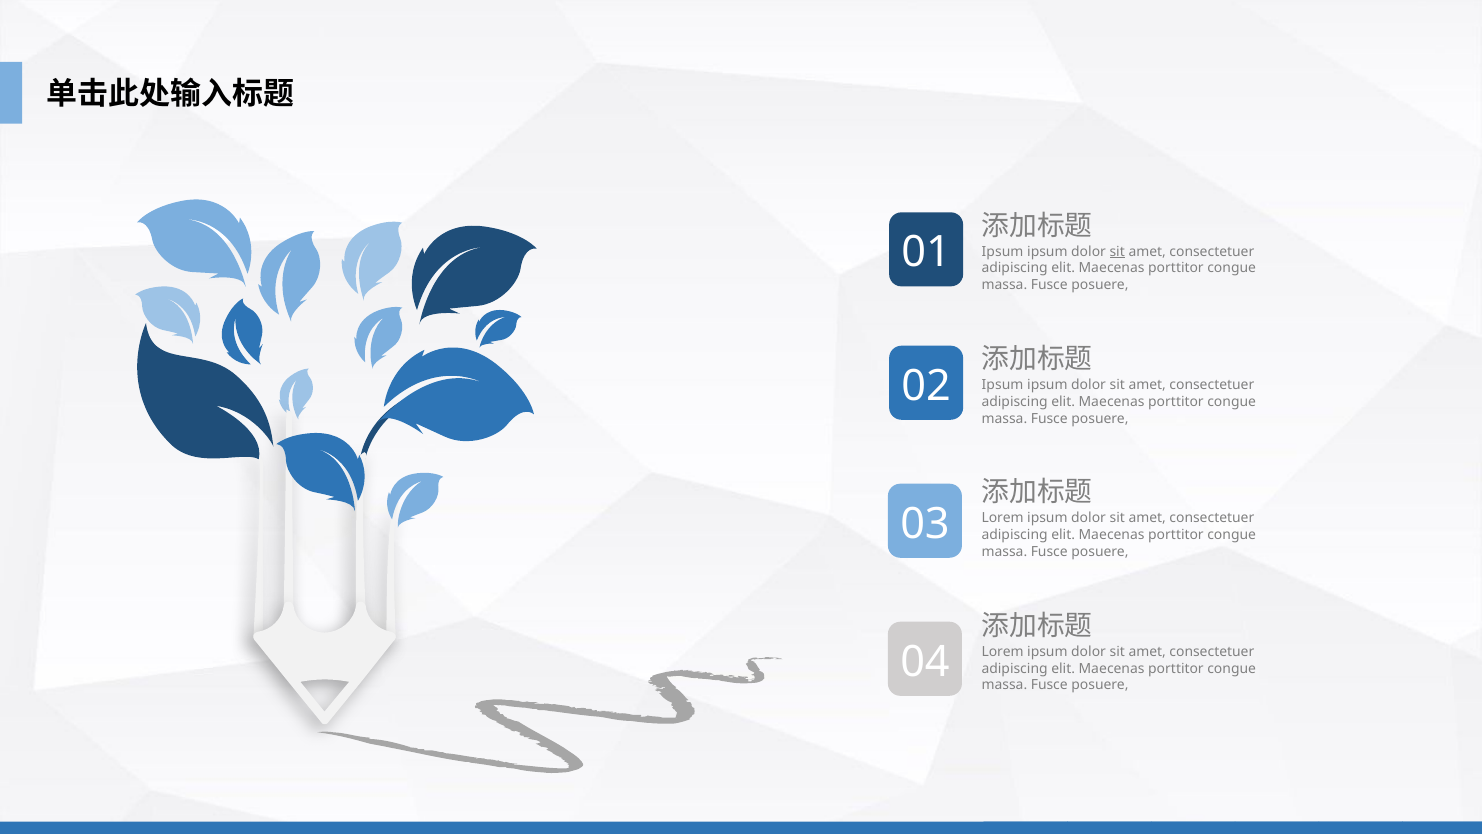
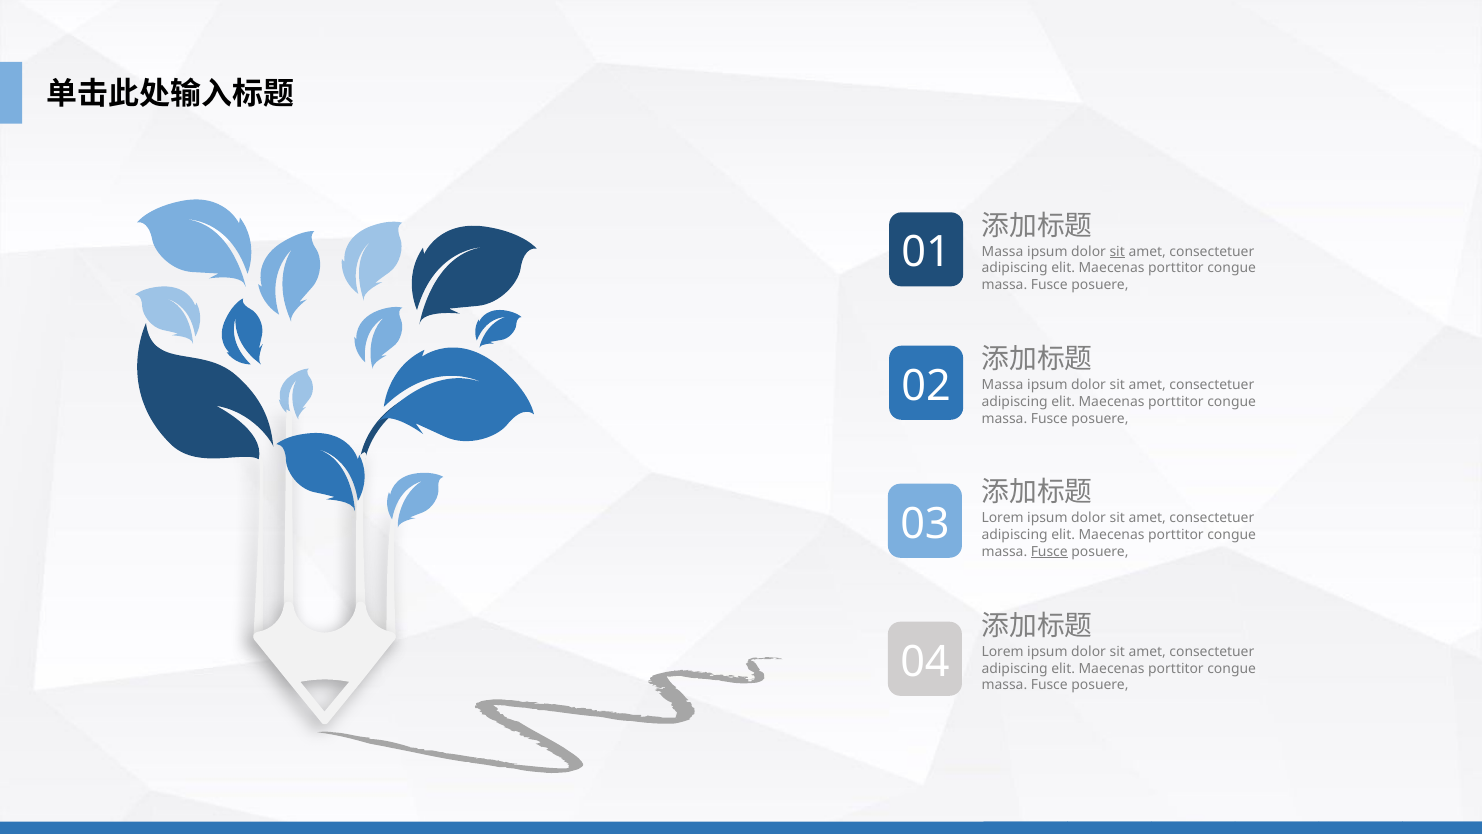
Ipsum: Ipsum -> Massa (1003, 252)
Ipsum: Ipsum -> Massa (1003, 385)
Fusce underline: none -> present (1049, 552)
